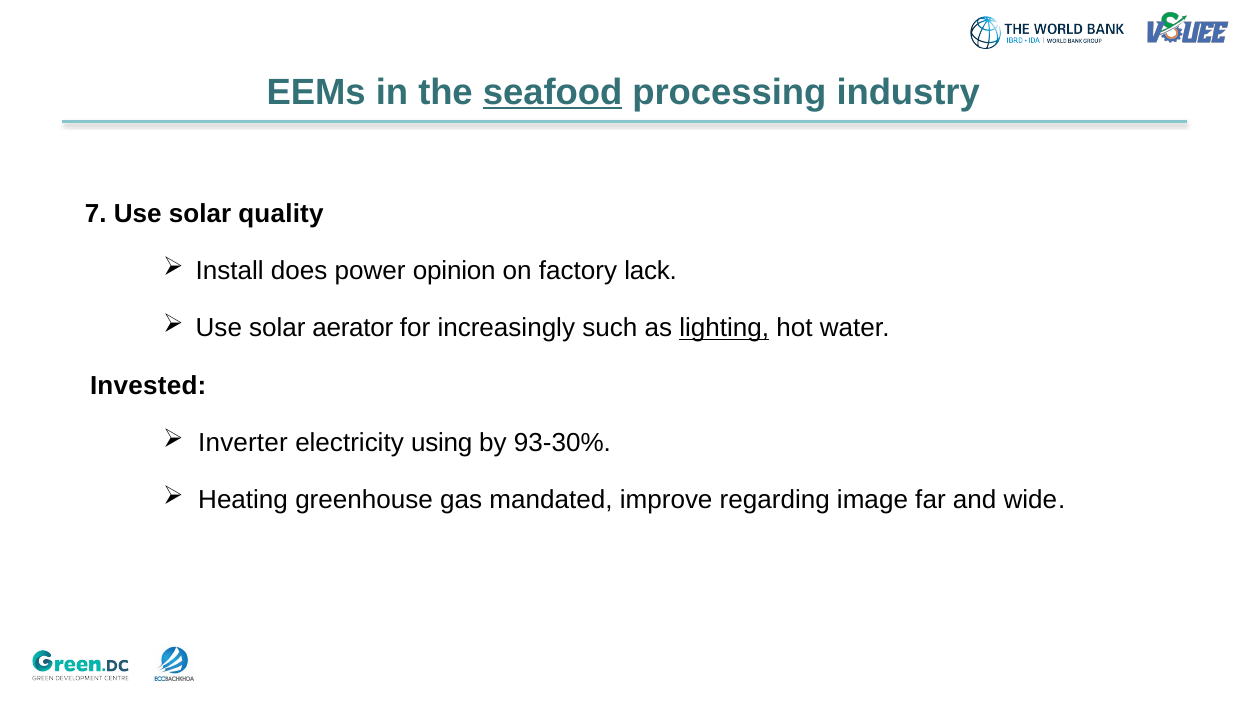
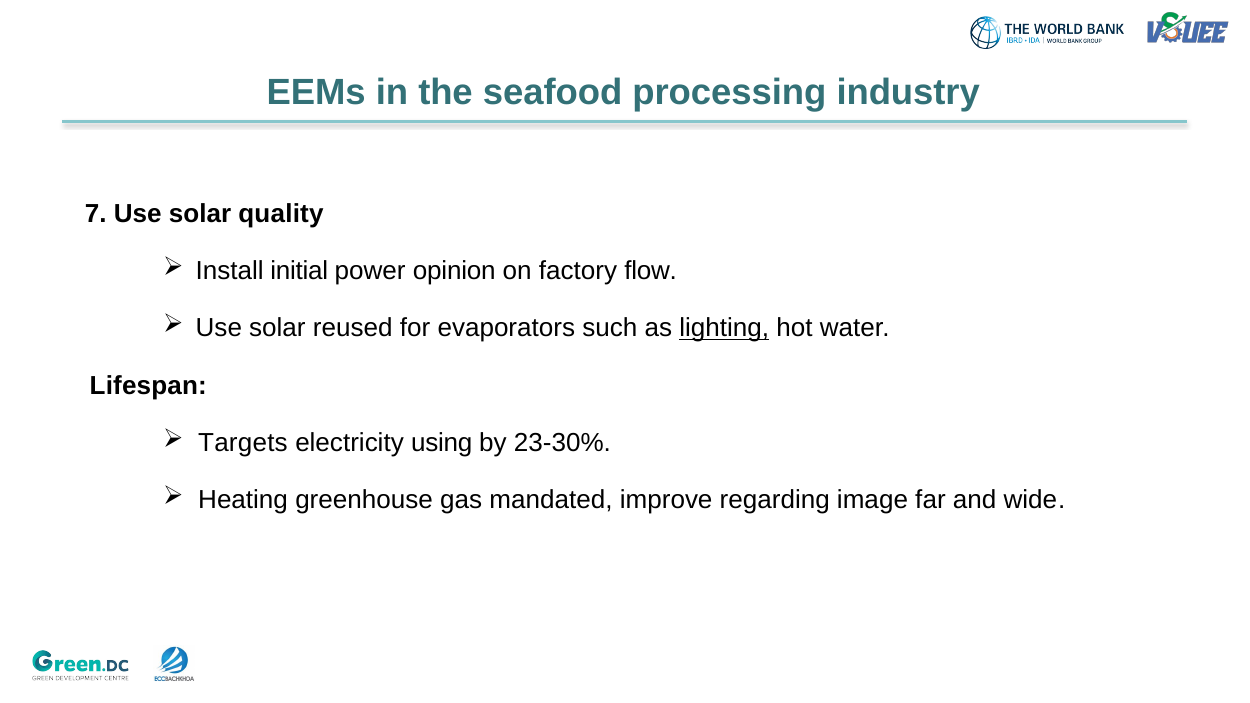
seafood underline: present -> none (553, 92)
does: does -> initial (299, 271)
lack: lack -> flow (651, 271)
aerator: aerator -> reused (353, 328)
increasingly: increasingly -> evaporators (506, 328)
Invested: Invested -> Lifespan (148, 386)
Inverter: Inverter -> Targets (243, 443)
93-30%: 93-30% -> 23-30% (562, 443)
